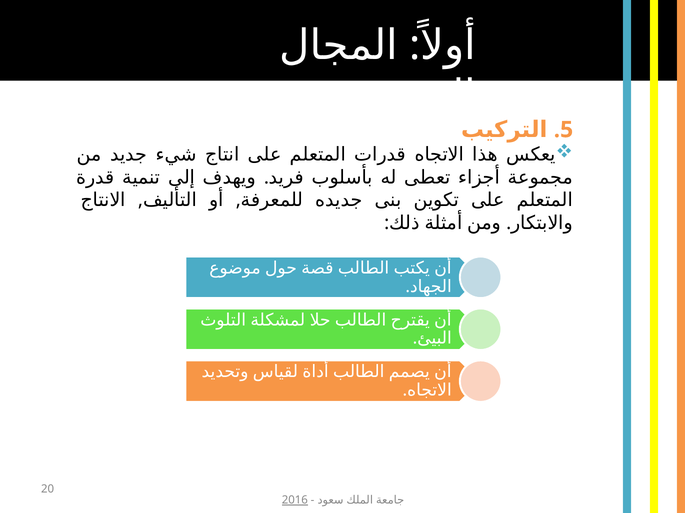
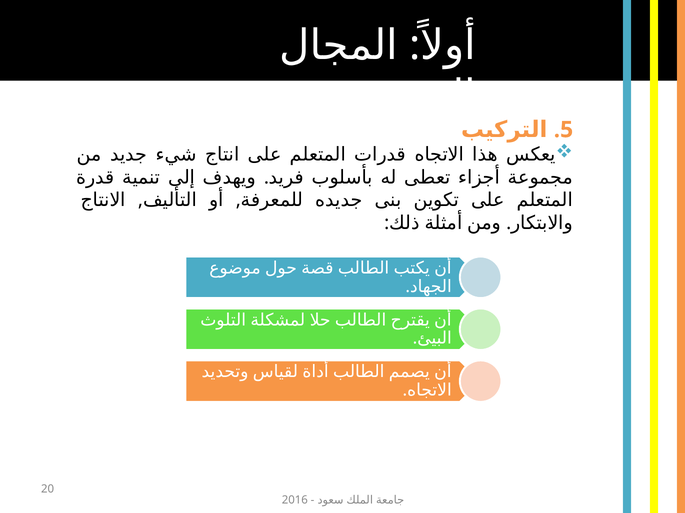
2016 underline: present -> none (295, 501)
